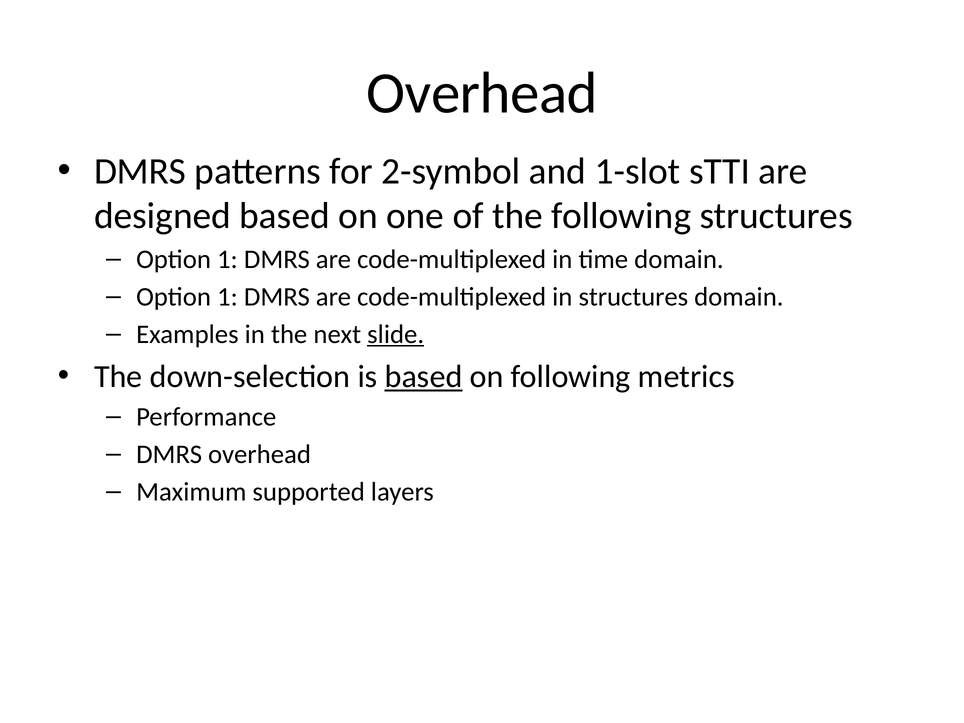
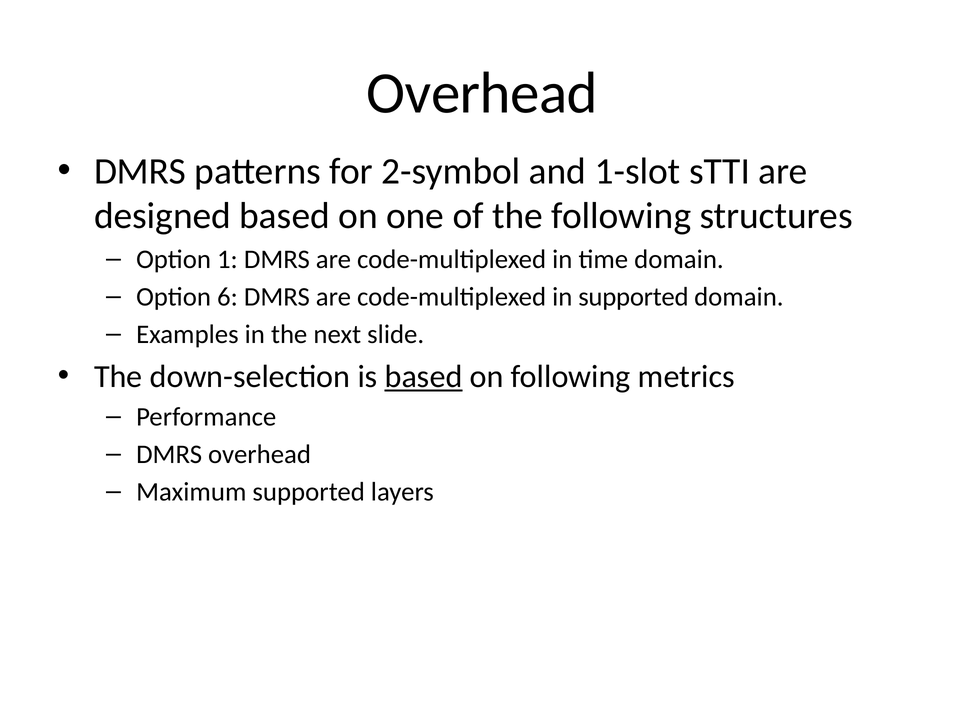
1: 1 -> 6 (227, 297)
in structures: structures -> supported (633, 297)
slide underline: present -> none (396, 334)
